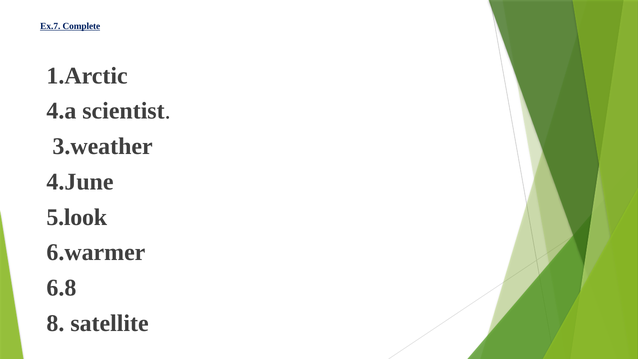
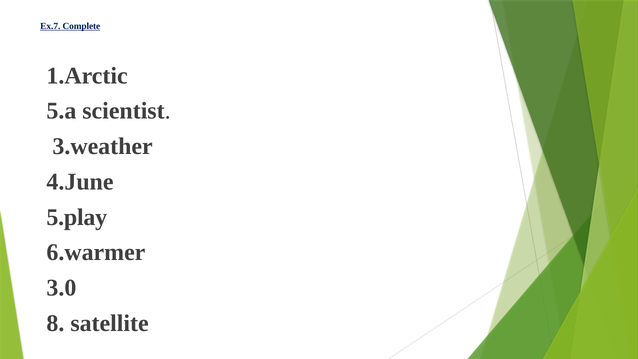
4.a: 4.a -> 5.a (61, 111)
5.look: 5.look -> 5.play (77, 217)
6.8: 6.8 -> 3.0 (61, 288)
